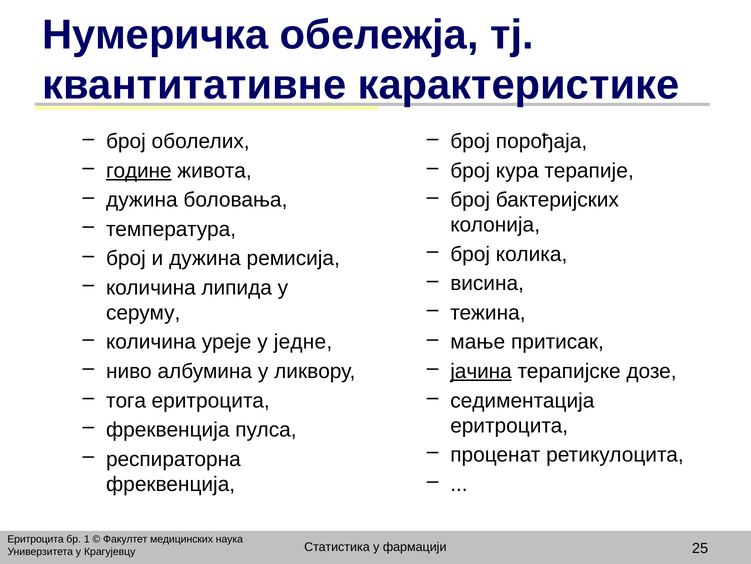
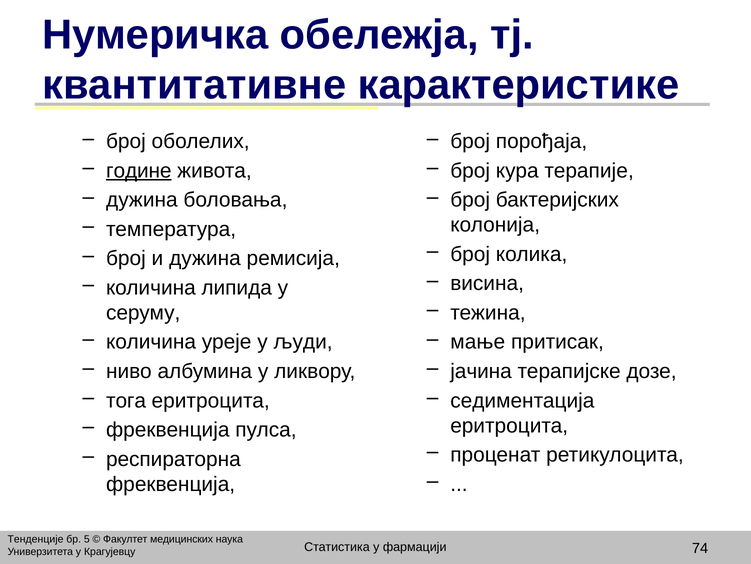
једне: једне -> људи (303, 342)
јачина underline: present -> none (481, 371)
Еритроцита: Еритроцита -> Тенденције (36, 538)
1: 1 -> 5 (87, 538)
25: 25 -> 74 (700, 548)
